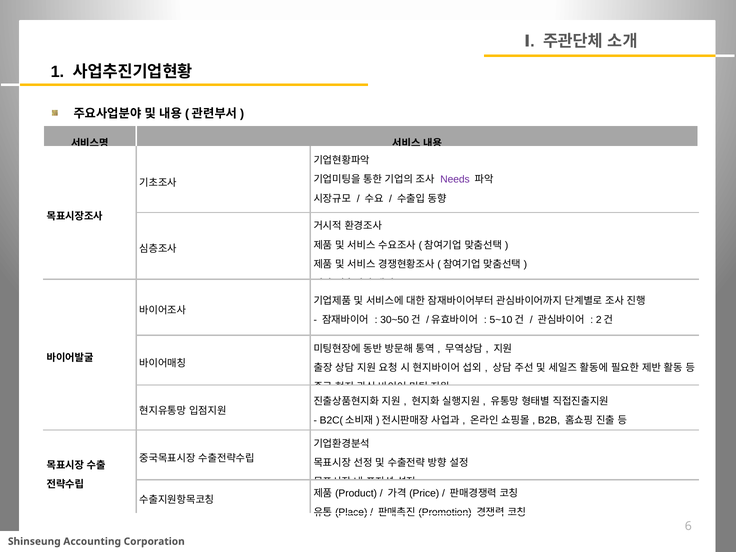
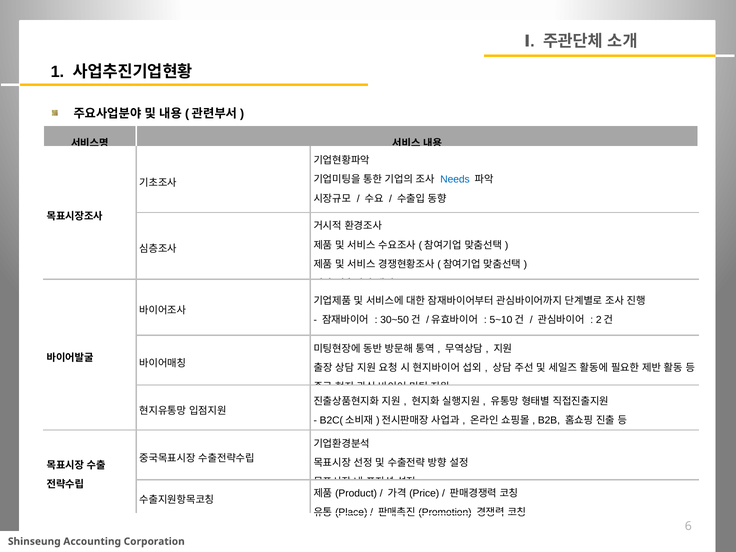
Needs colour: purple -> blue (455, 180)
